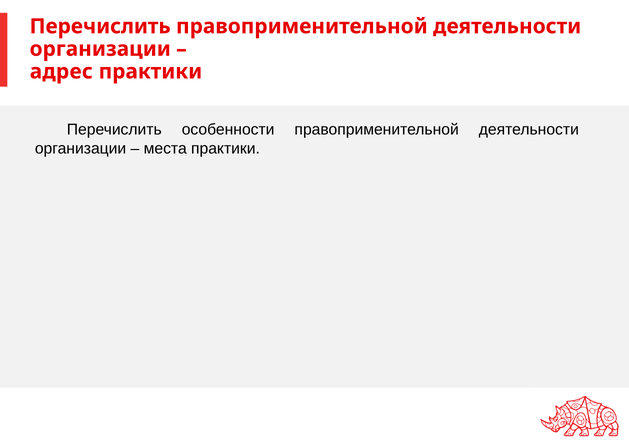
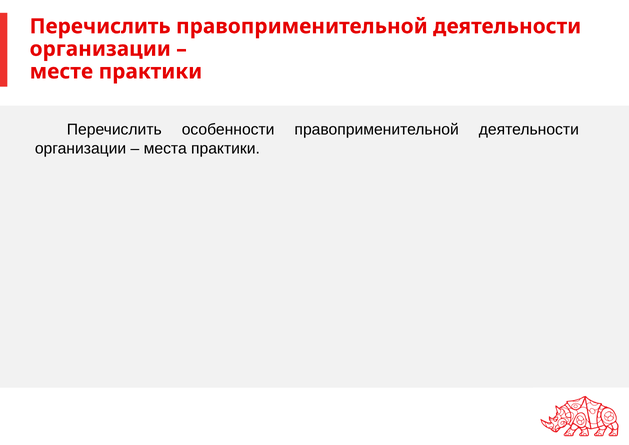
адрес: адрес -> месте (61, 72)
